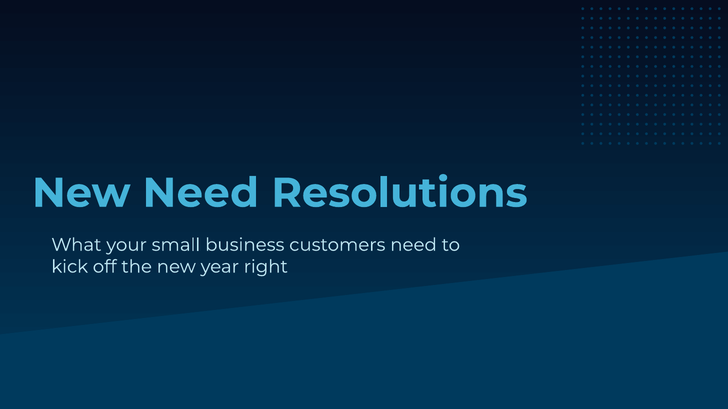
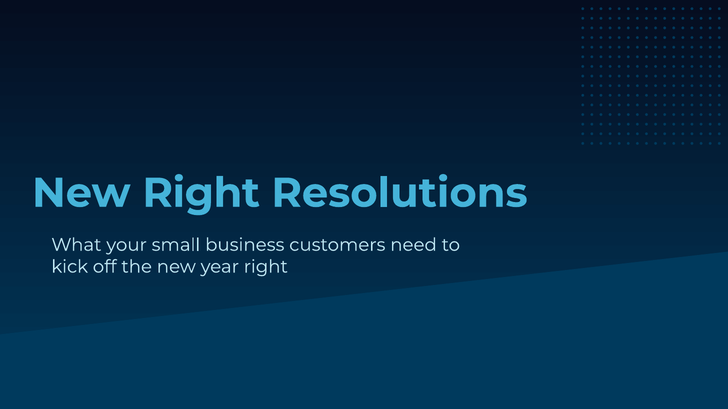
New Need: Need -> Right (201, 193)
